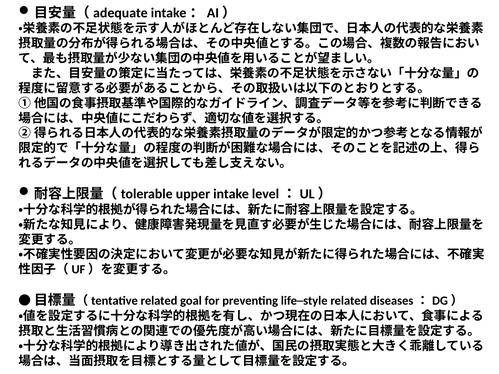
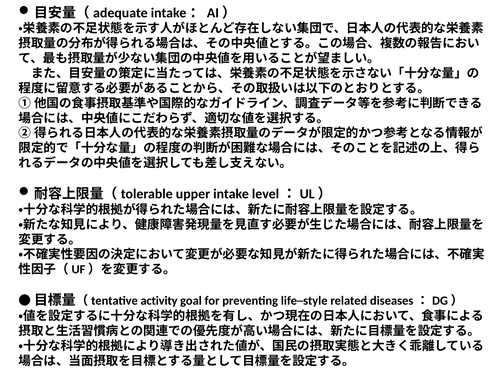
related: related -> activity (159, 301)
